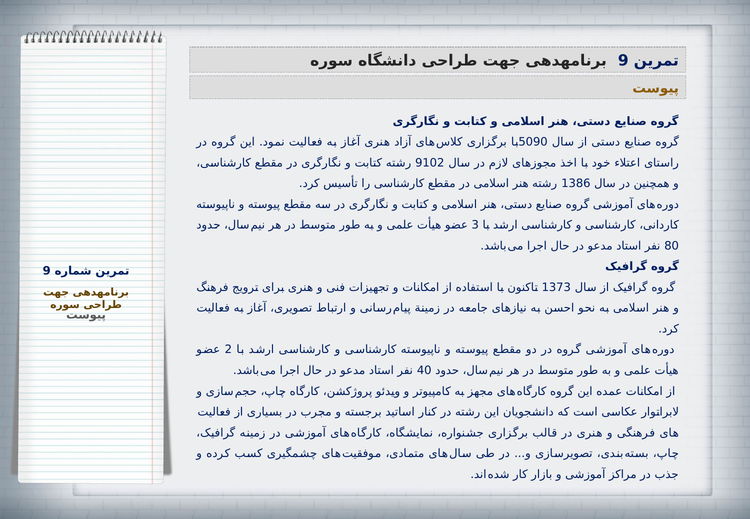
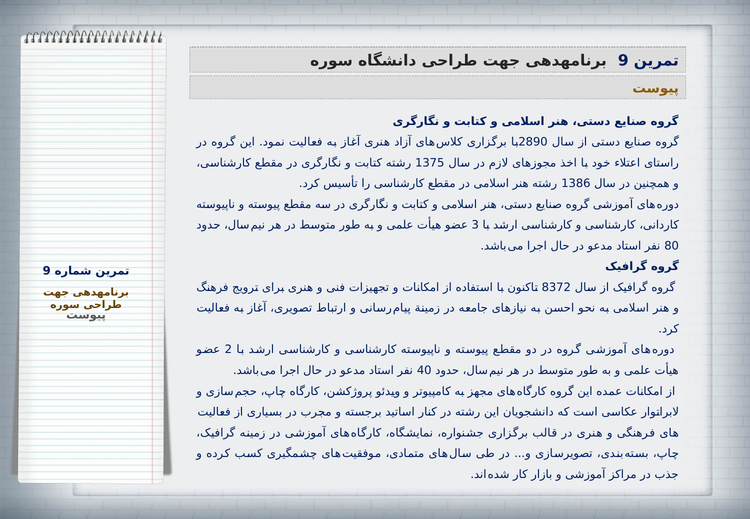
5090: 5090 -> 2890 (533, 142)
9102: 9102 -> 1375 (430, 163)
1373: 1373 -> 8372 (556, 288)
